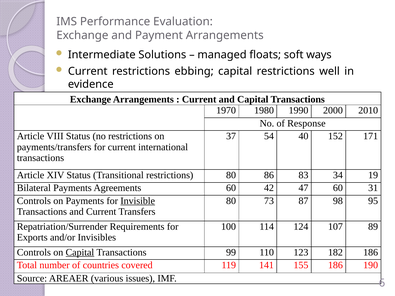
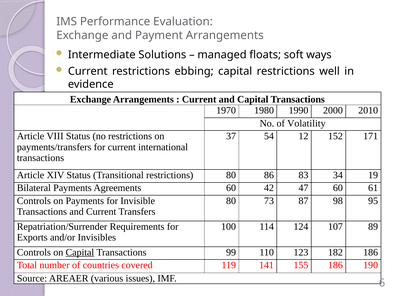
Response: Response -> Volatility (306, 123)
40: 40 -> 12 (303, 136)
31: 31 -> 61 (373, 188)
Invisible underline: present -> none (138, 201)
